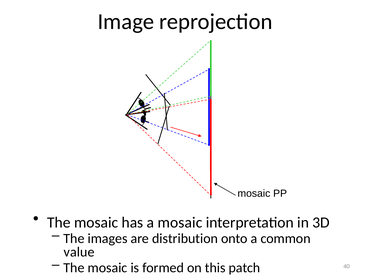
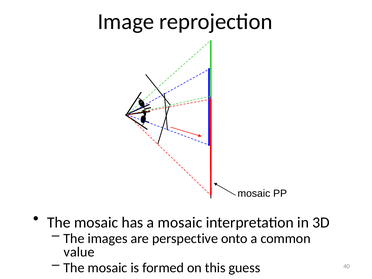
distribution: distribution -> perspective (185, 239)
patch: patch -> guess (244, 268)
